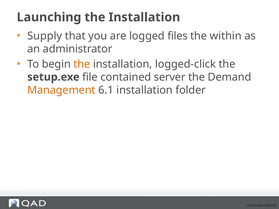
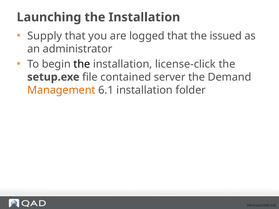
logged files: files -> that (178, 36)
within: within -> issued (226, 36)
the colour: orange -> black (82, 64)
logged-click: logged-click -> license-click (185, 64)
